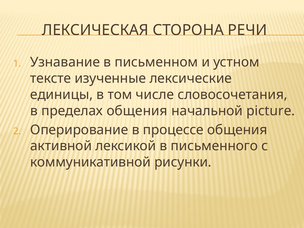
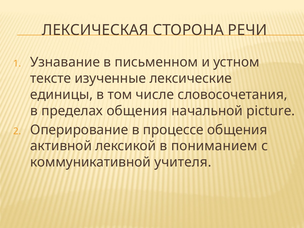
письменного: письменного -> пониманием (214, 146)
рисунки: рисунки -> учителя (183, 162)
